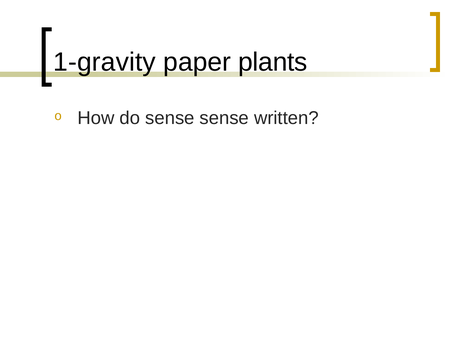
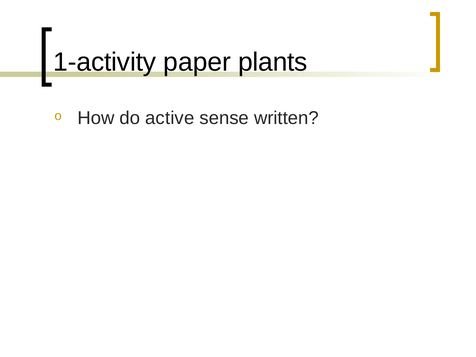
1-gravity: 1-gravity -> 1-activity (105, 62)
do sense: sense -> active (170, 118)
